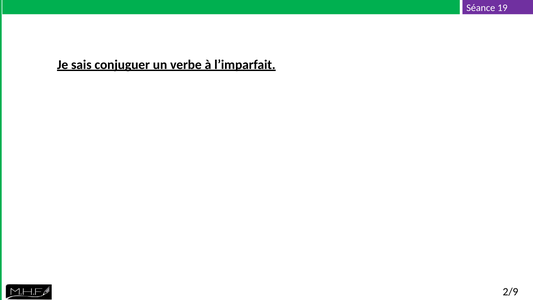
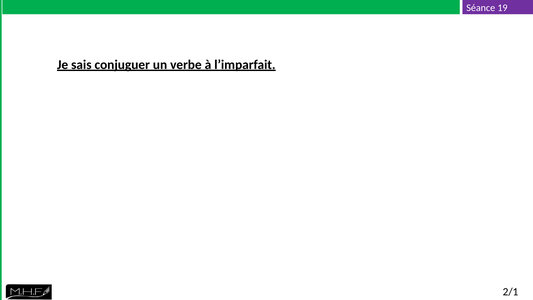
2/9: 2/9 -> 2/1 (511, 292)
